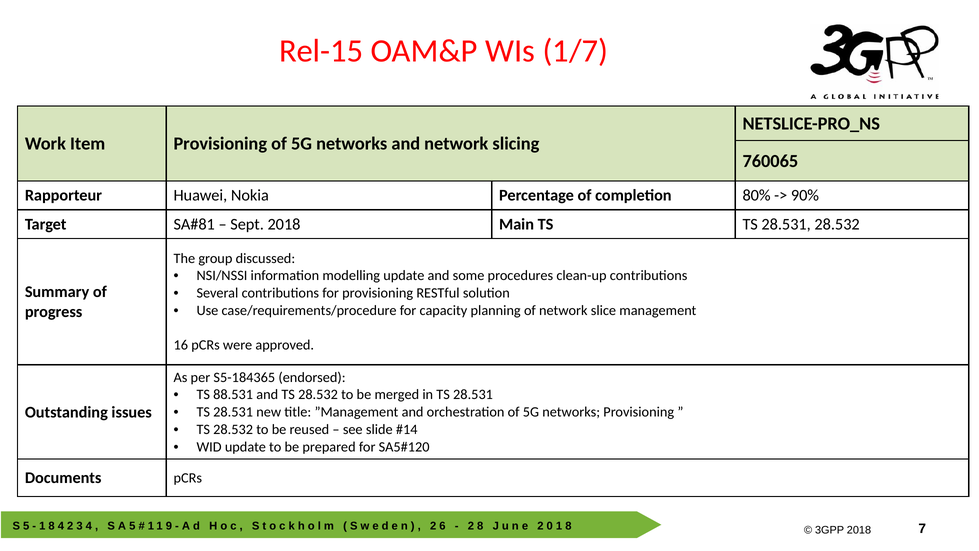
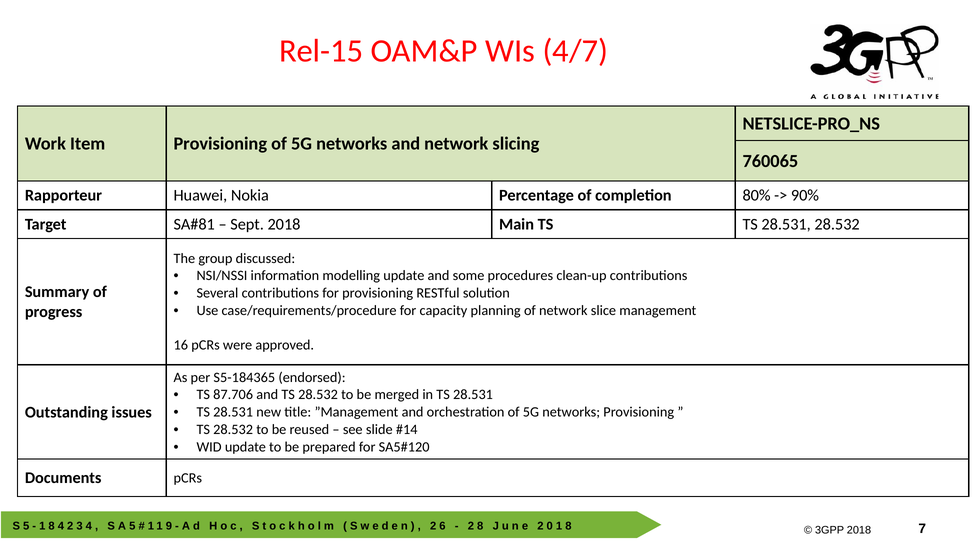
1/7: 1/7 -> 4/7 (575, 51)
88.531: 88.531 -> 87.706 (233, 394)
